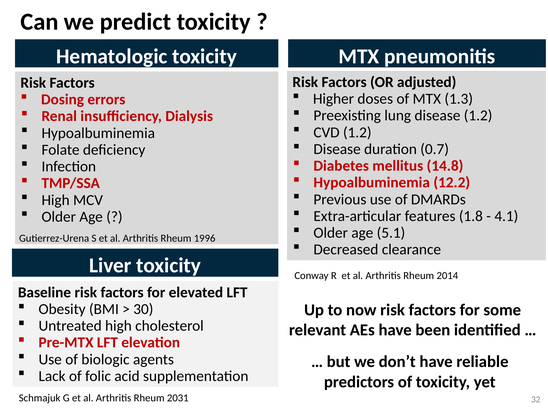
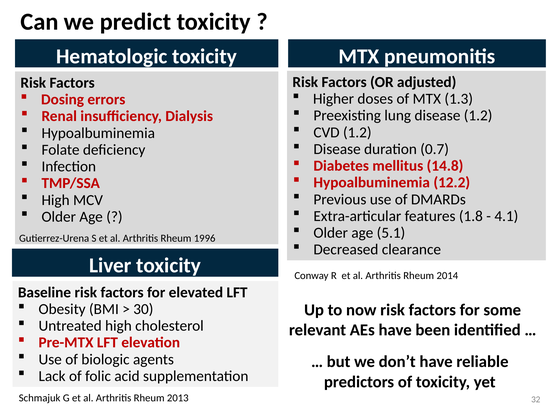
2031: 2031 -> 2013 (178, 398)
